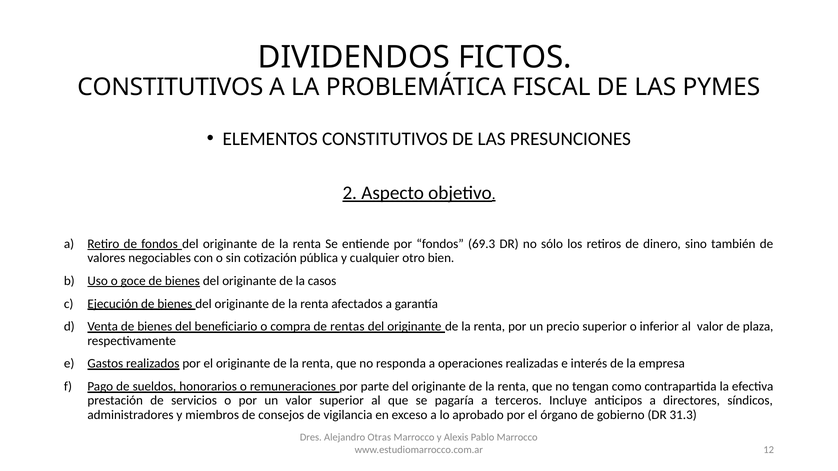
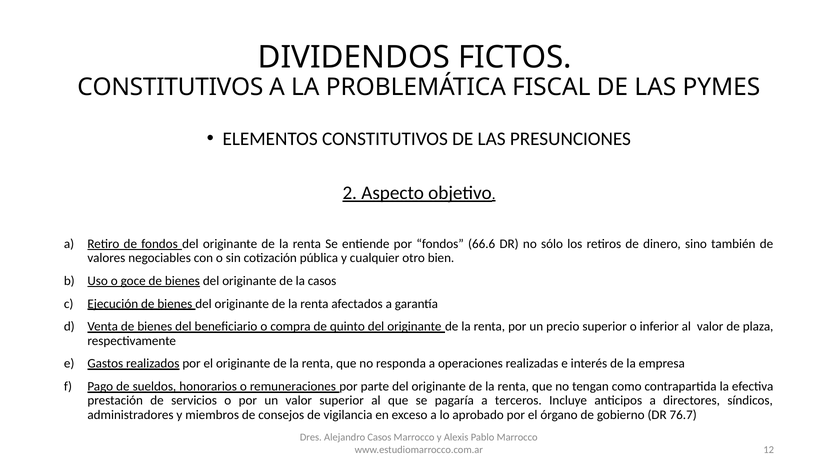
69.3: 69.3 -> 66.6 (482, 244)
rentas: rentas -> quinto (347, 327)
31.3: 31.3 -> 76.7 (683, 415)
Alejandro Otras: Otras -> Casos (379, 438)
